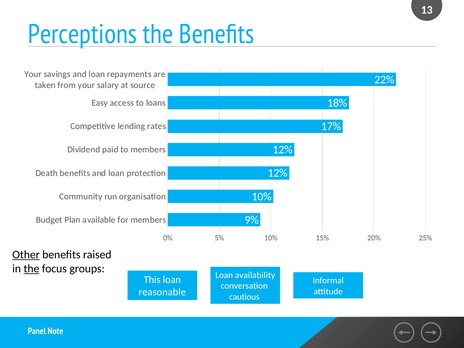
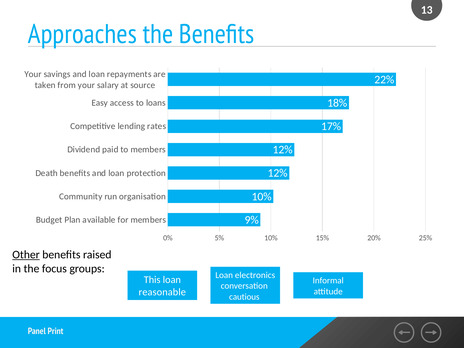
Perceptions: Perceptions -> Approaches (82, 34)
the underline: present -> none (31, 269)
availability: availability -> electronics (255, 275)
Note: Note -> Print (55, 331)
